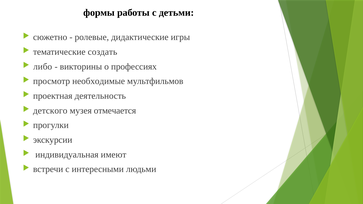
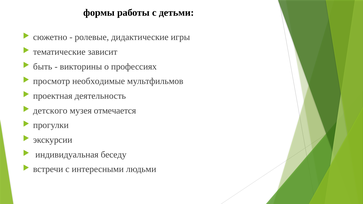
создать: создать -> зависит (103, 52)
либо: либо -> быть (43, 67)
имеют: имеют -> беседу (114, 155)
